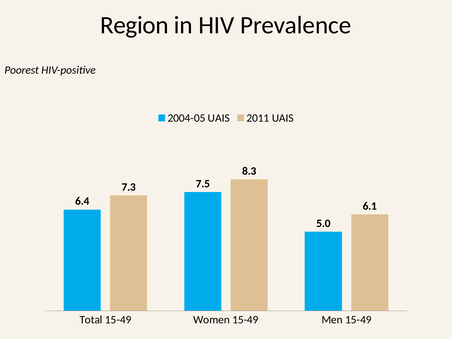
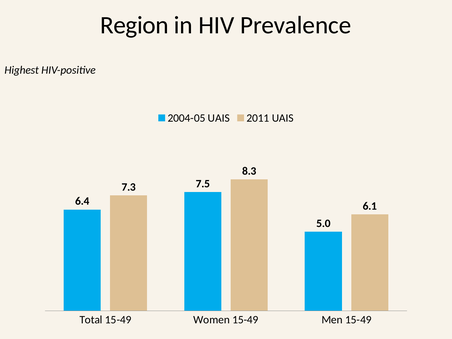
Poorest: Poorest -> Highest (22, 70)
